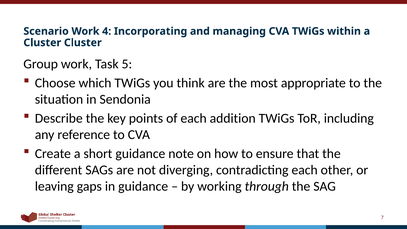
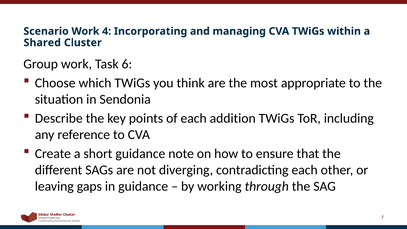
Cluster: Cluster -> Shared (42, 43)
5: 5 -> 6 (127, 64)
